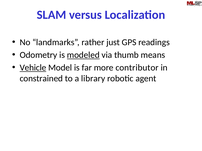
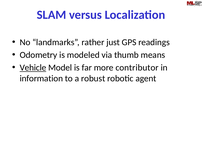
modeled underline: present -> none (83, 55)
constrained: constrained -> information (41, 79)
library: library -> robust (93, 79)
